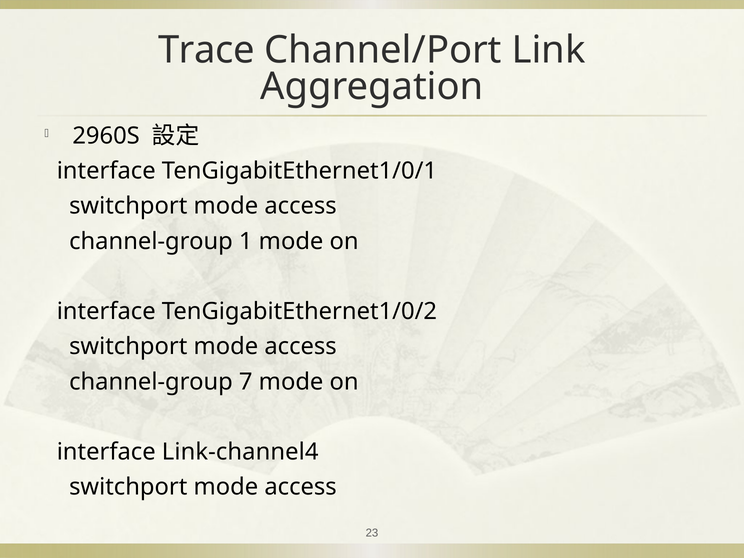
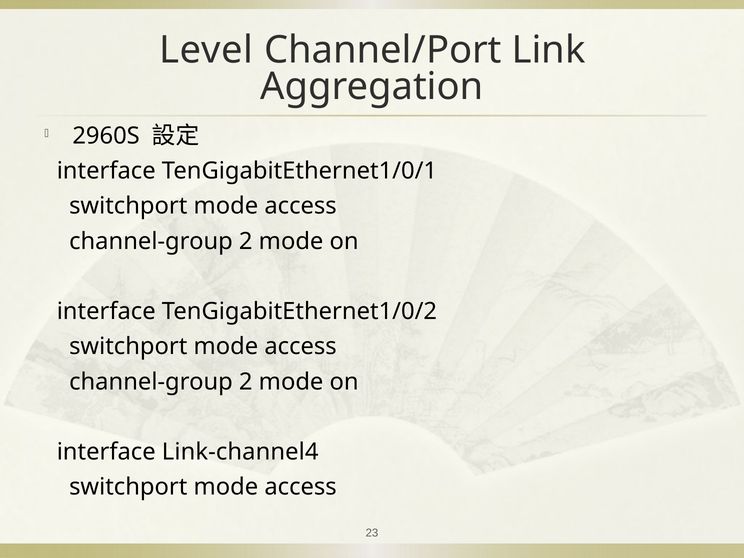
Trace: Trace -> Level (206, 50)
1: 1 -> 2 (246, 241)
7: 7 -> 2 (246, 382)
